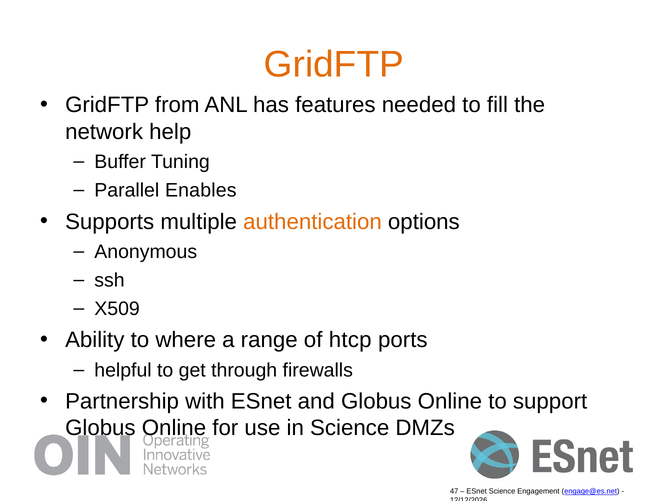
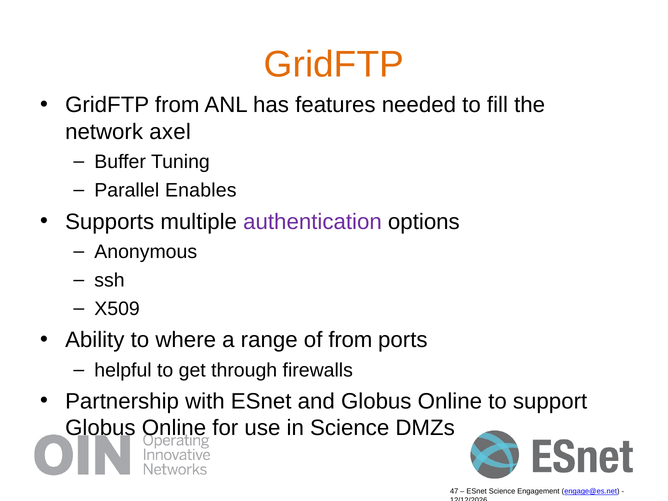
help: help -> axel (170, 132)
authentication colour: orange -> purple (312, 222)
of htcp: htcp -> from (350, 340)
